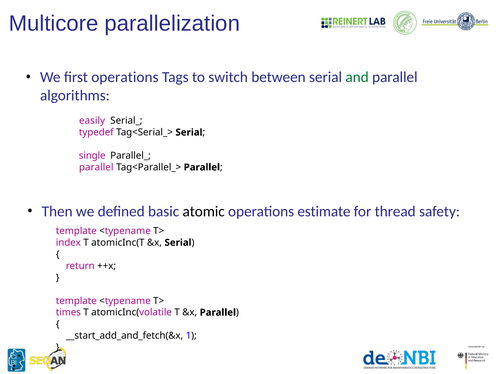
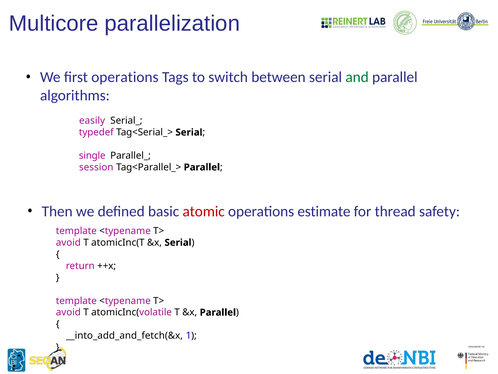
parallel: parallel -> session (96, 167)
atomic colour: black -> red (204, 211)
index: index -> avoid (68, 242)
times: times -> avoid (68, 312)
__start_add_and_fetch(&x: __start_add_and_fetch(&x -> __into_add_and_fetch(&x (124, 335)
